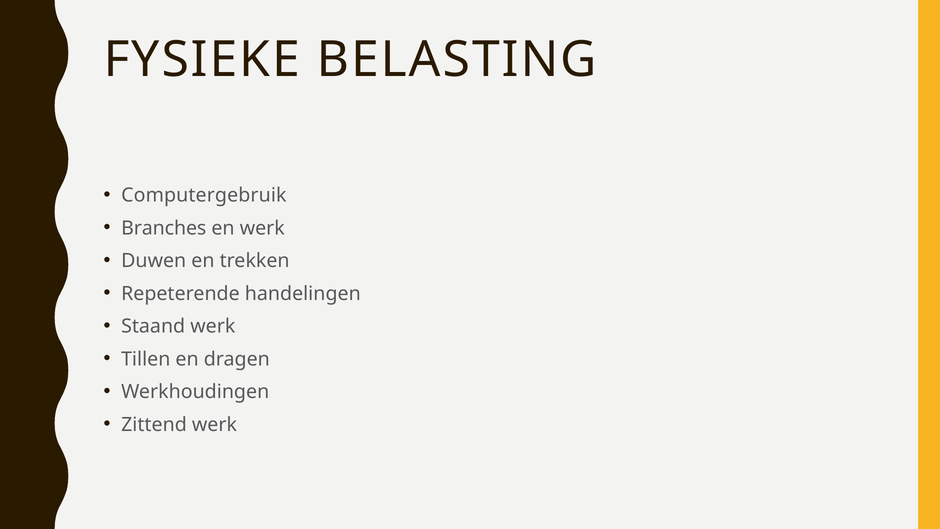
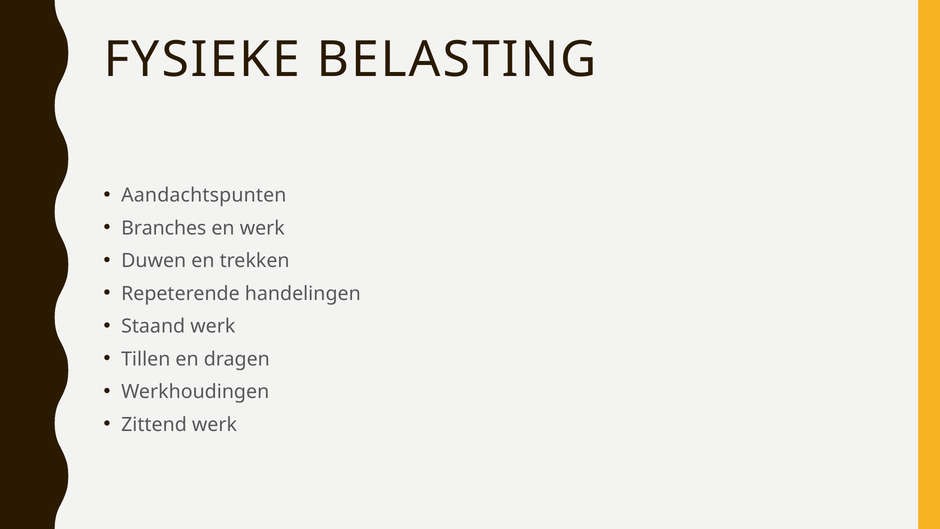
Computergebruik: Computergebruik -> Aandachtspunten (204, 195)
